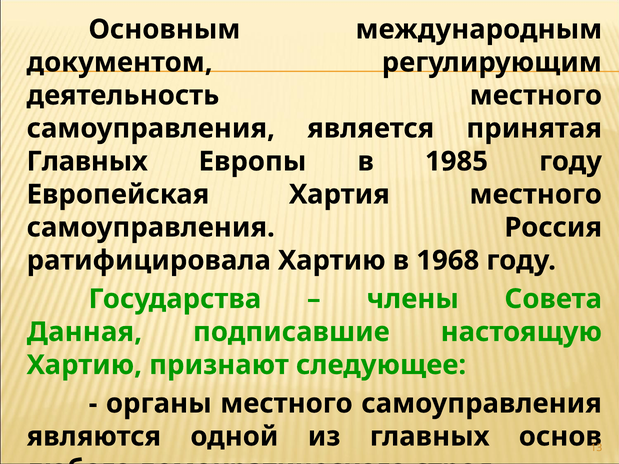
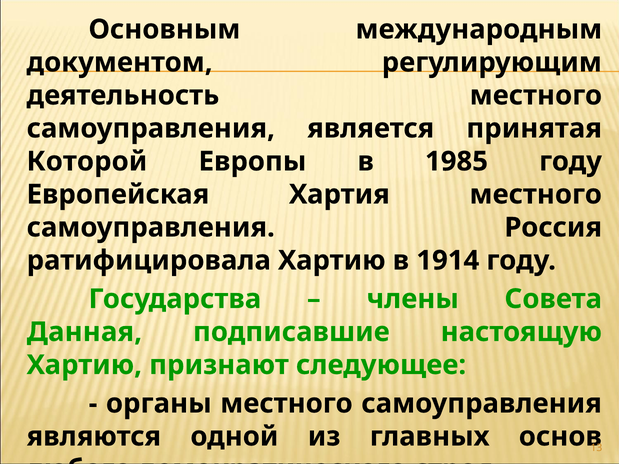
Главных: Главных -> Которой (87, 162)
1968: 1968 -> 1914 (448, 261)
